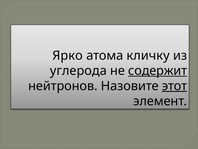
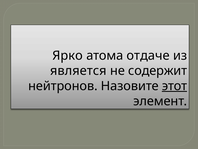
кличку: кличку -> отдаче (148, 55)
углерода: углерода -> является (78, 71)
содержит underline: present -> none (158, 71)
